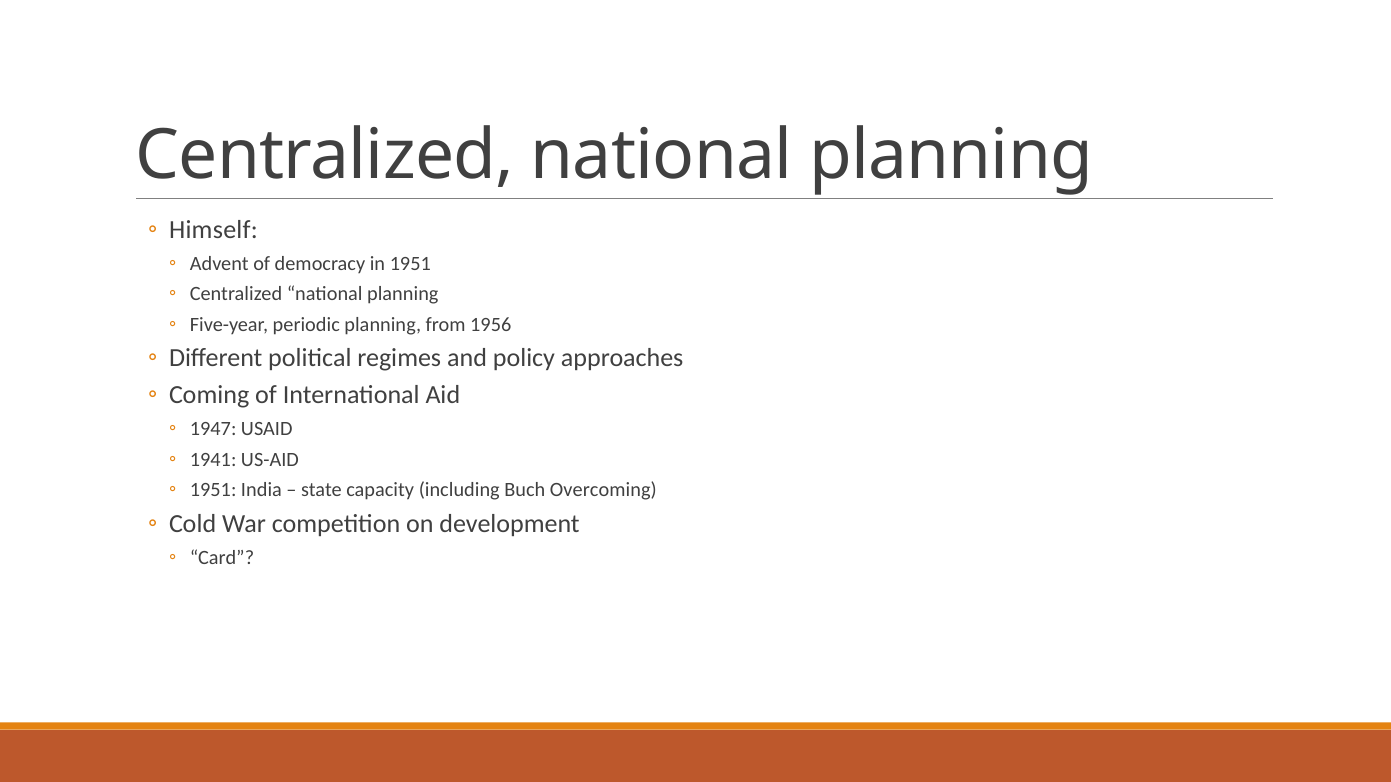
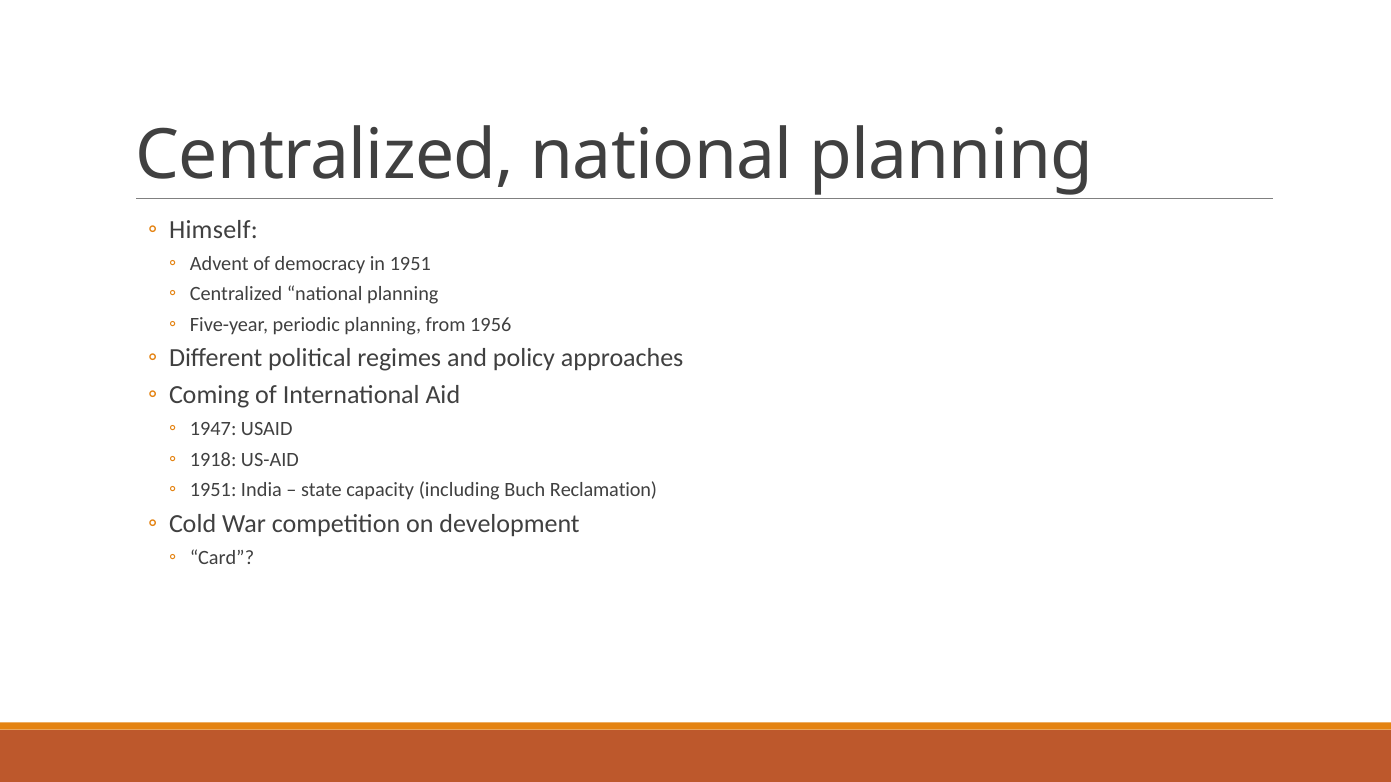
1941: 1941 -> 1918 (213, 460)
Overcoming: Overcoming -> Reclamation (604, 490)
